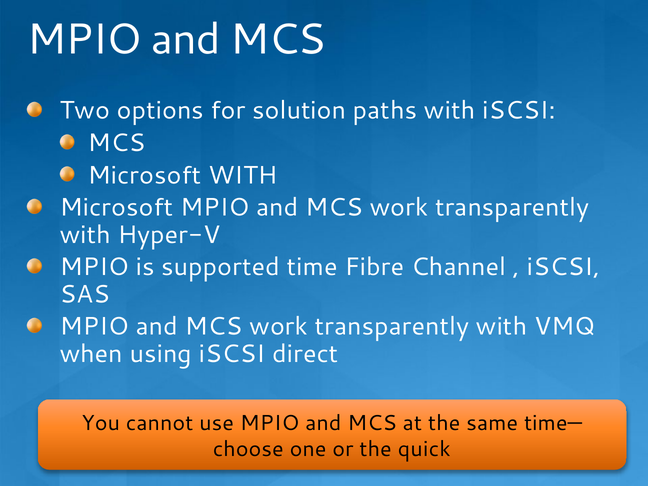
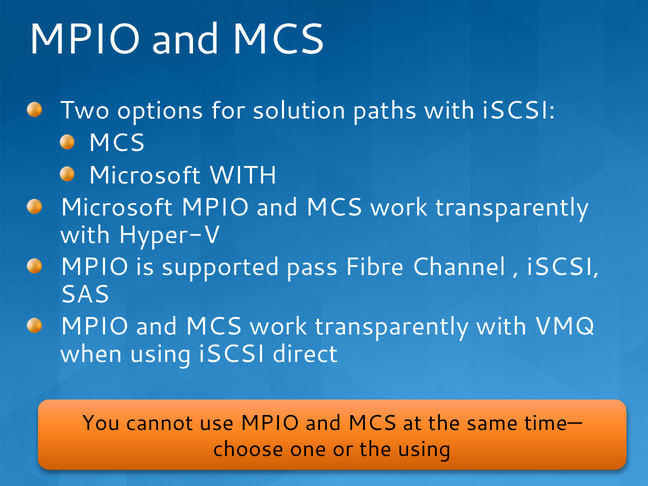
time: time -> pass (312, 267)
the quick: quick -> using (424, 449)
